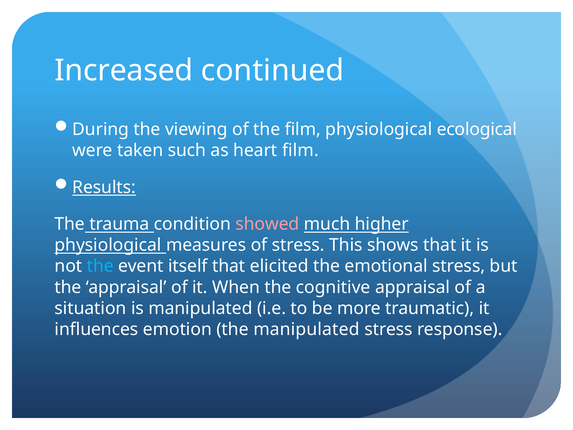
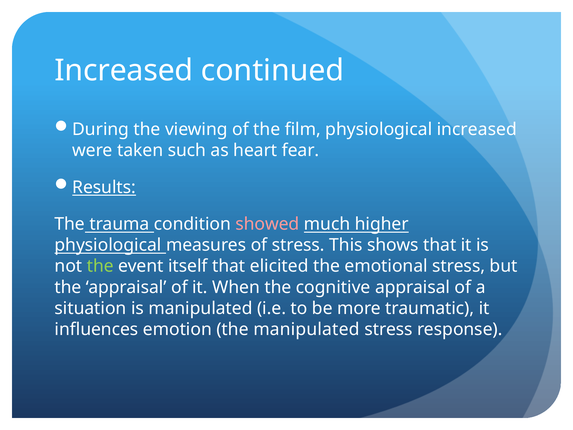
physiological ecological: ecological -> increased (477, 129)
heart film: film -> fear (301, 150)
the colour: light blue -> light green (100, 266)
